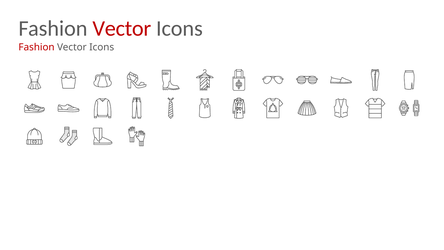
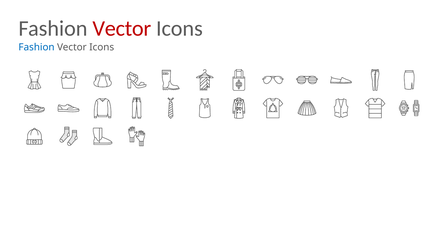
Fashion colour: red -> blue (37, 47)
